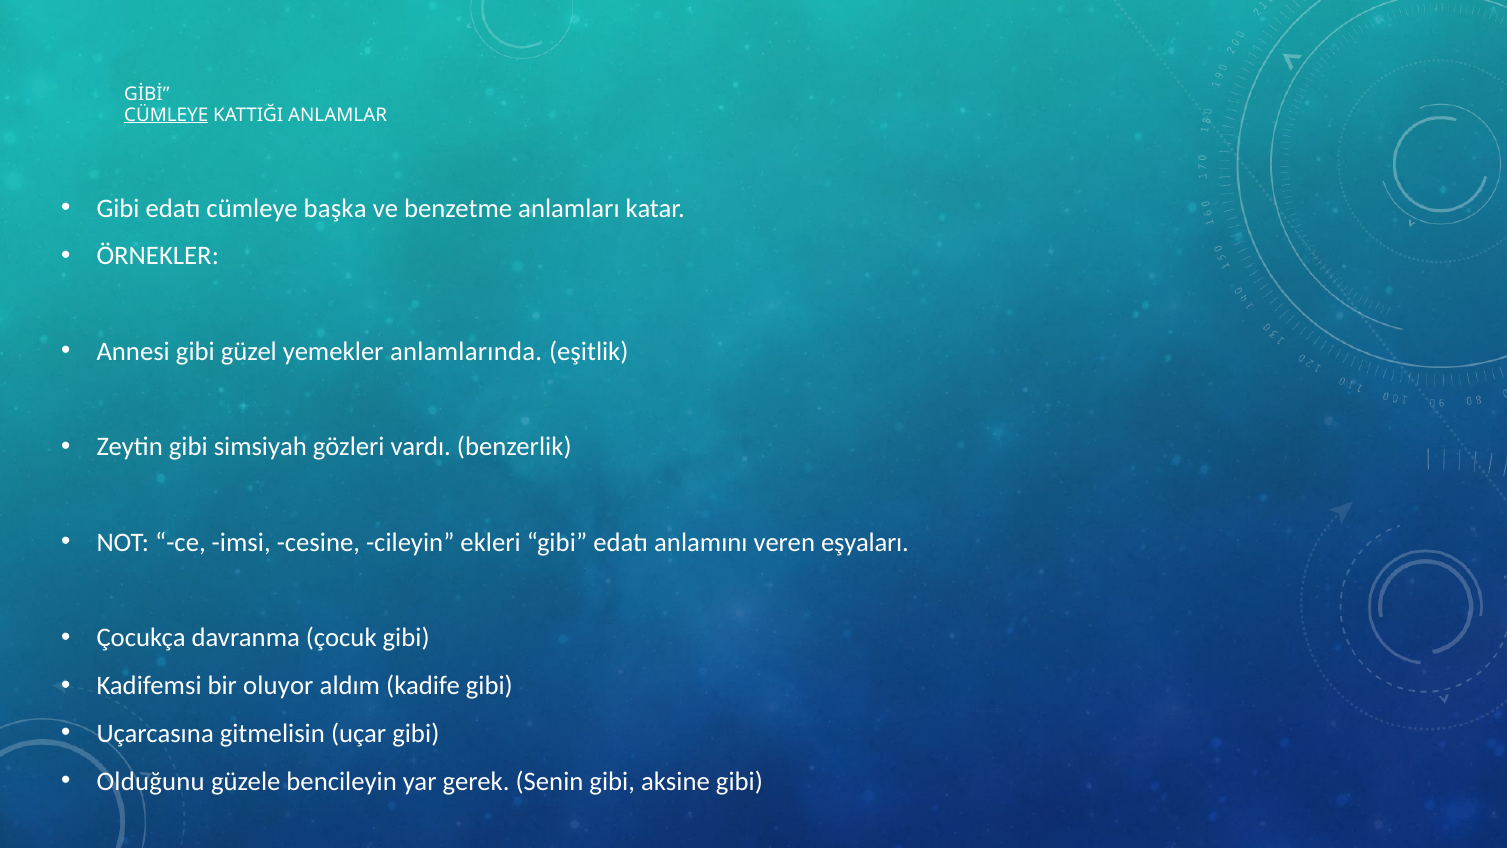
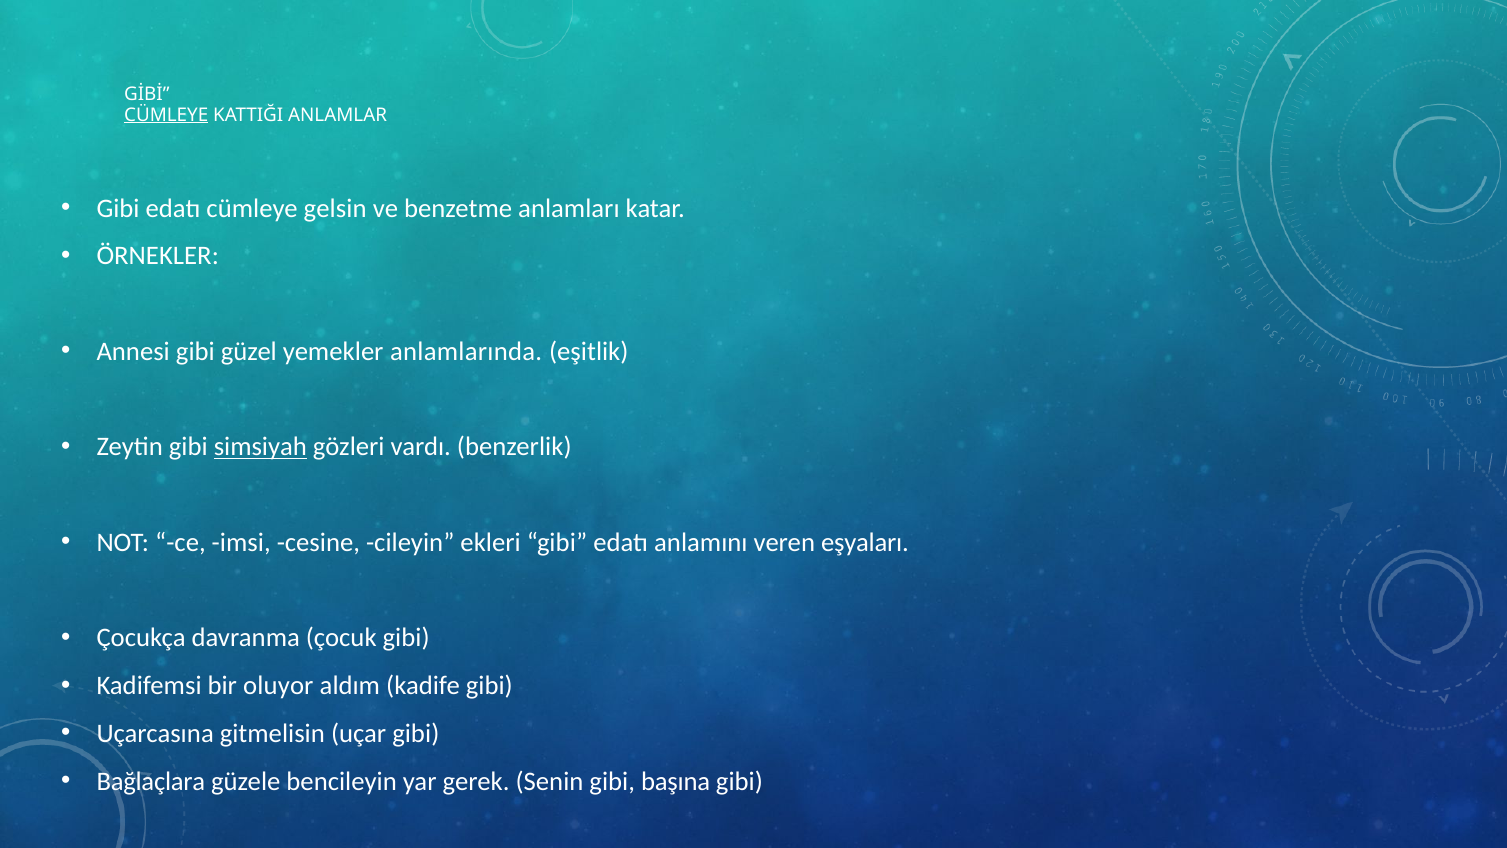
başka: başka -> gelsin (335, 208)
simsiyah underline: none -> present (260, 447)
Olduğunu: Olduğunu -> Bağlaçlara (151, 781)
aksine: aksine -> başına (676, 781)
